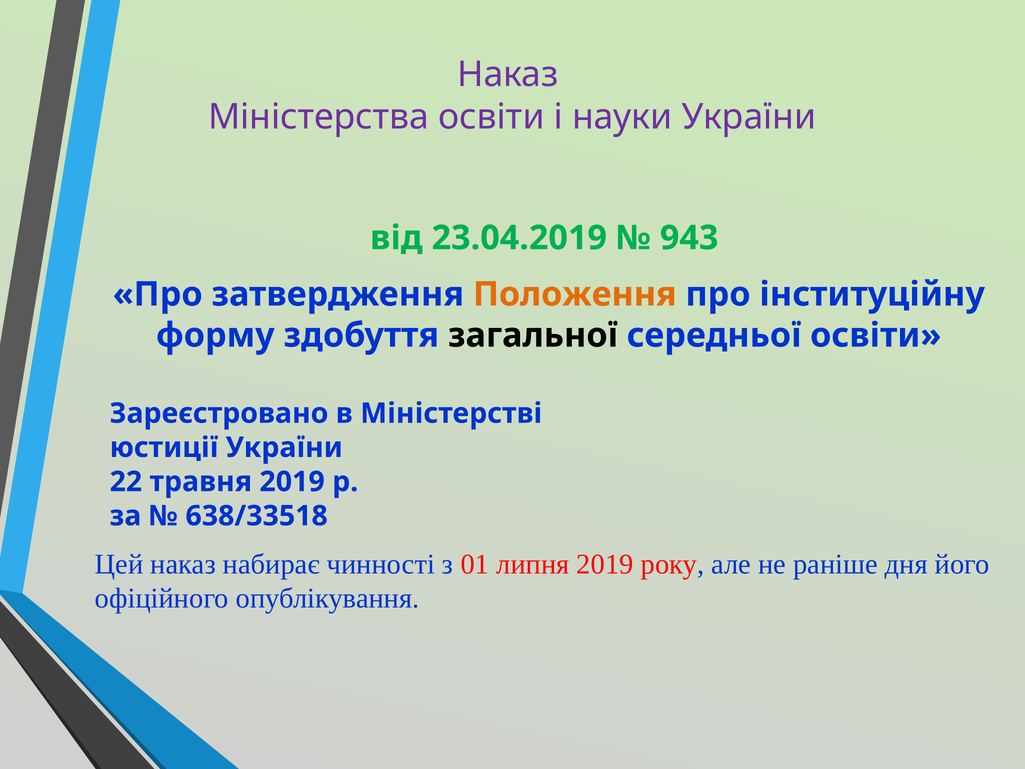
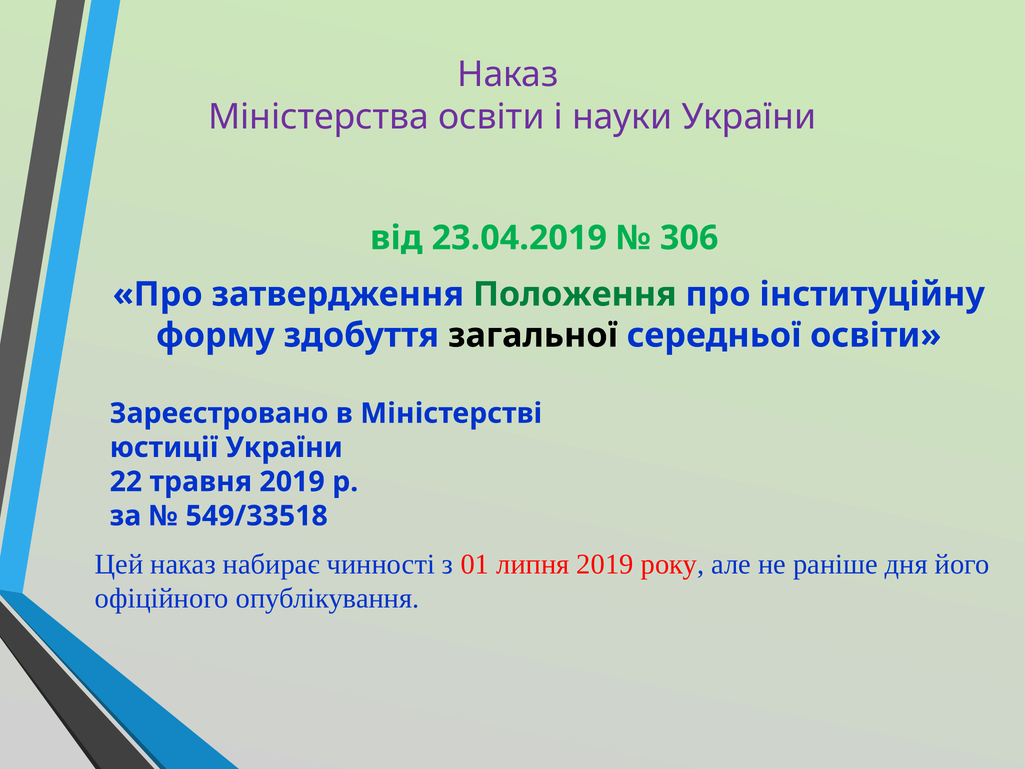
943: 943 -> 306 (689, 238)
Положення colour: orange -> green (575, 294)
638/33518: 638/33518 -> 549/33518 (257, 516)
